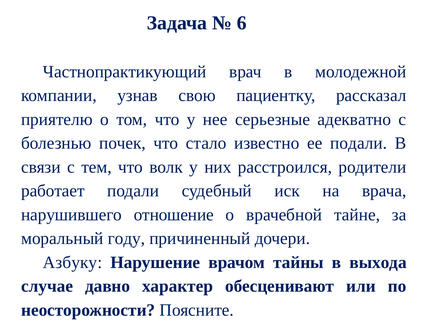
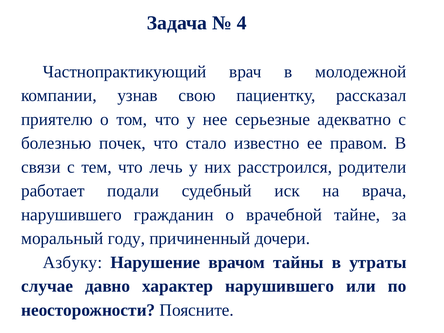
6: 6 -> 4 (242, 23)
ее подали: подали -> правом (359, 143)
волк: волк -> лечь (166, 167)
отношение: отношение -> гражданин (174, 215)
выхода: выхода -> утраты (378, 262)
характер обесценивают: обесценивают -> нарушившего (280, 286)
